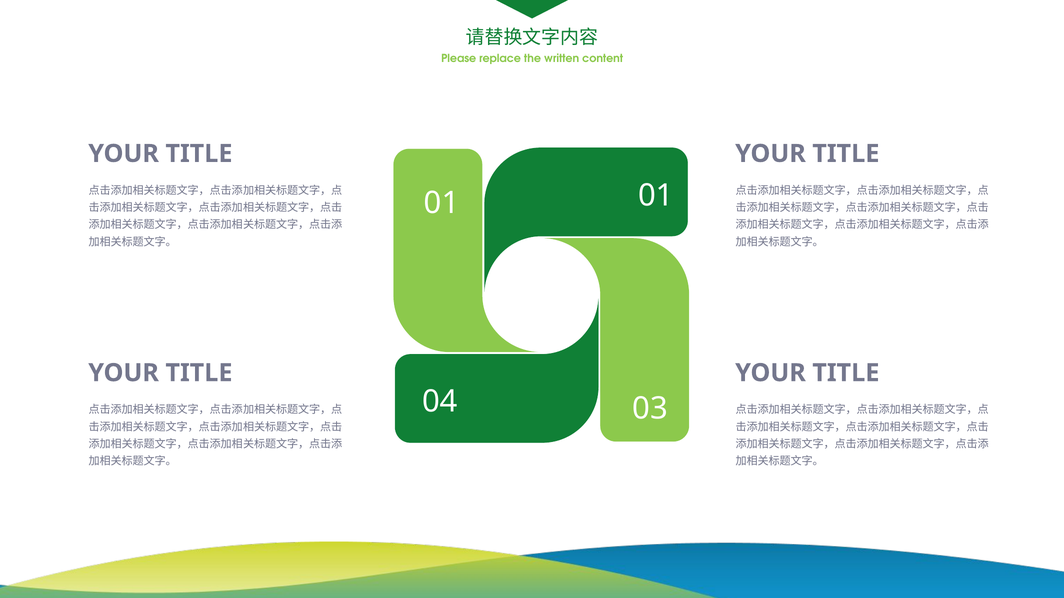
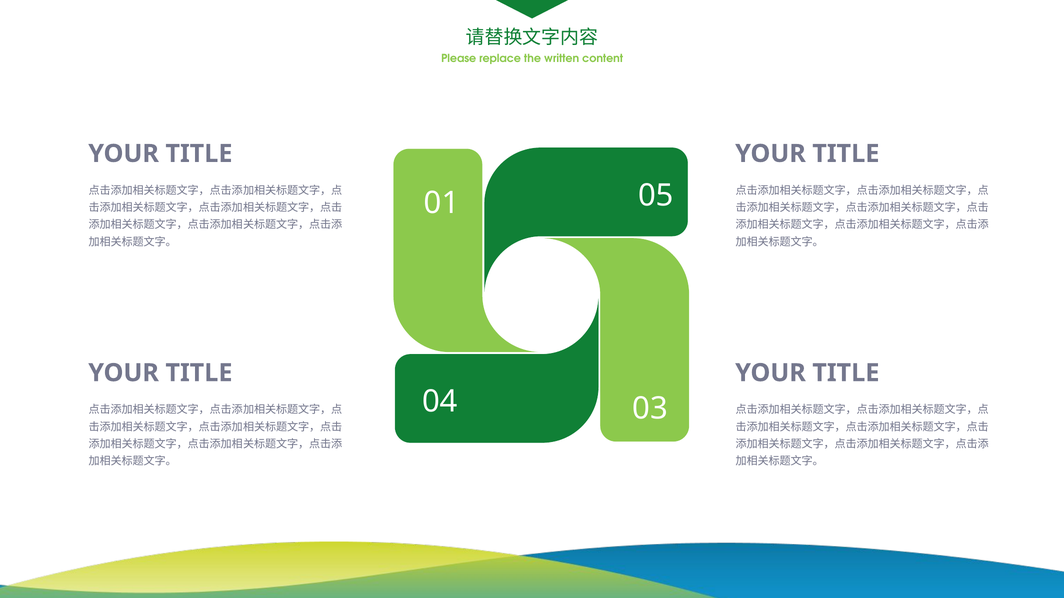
01 01: 01 -> 05 (656, 196)
